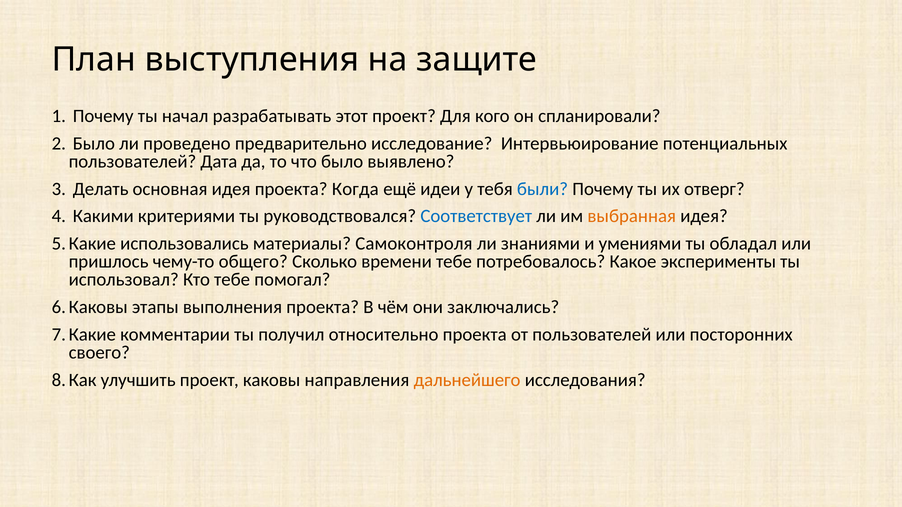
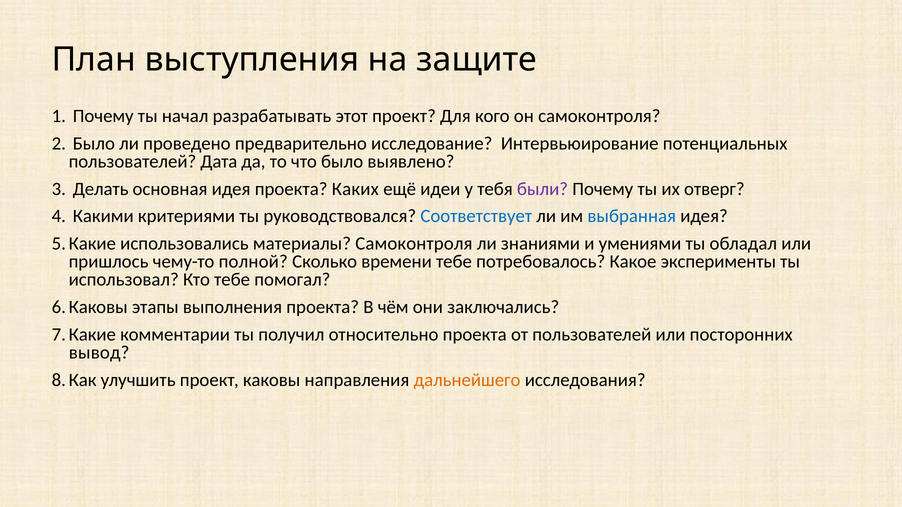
он спланировали: спланировали -> самоконтроля (599, 116)
Когда: Когда -> Каких (355, 189)
были colour: blue -> purple (543, 189)
выбранная colour: orange -> blue (632, 216)
общего: общего -> полной (253, 262)
своего: своего -> вывод (99, 353)
